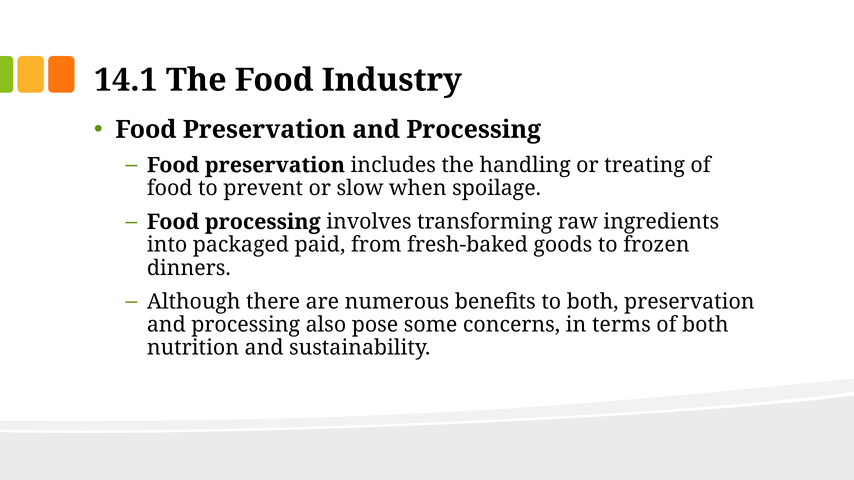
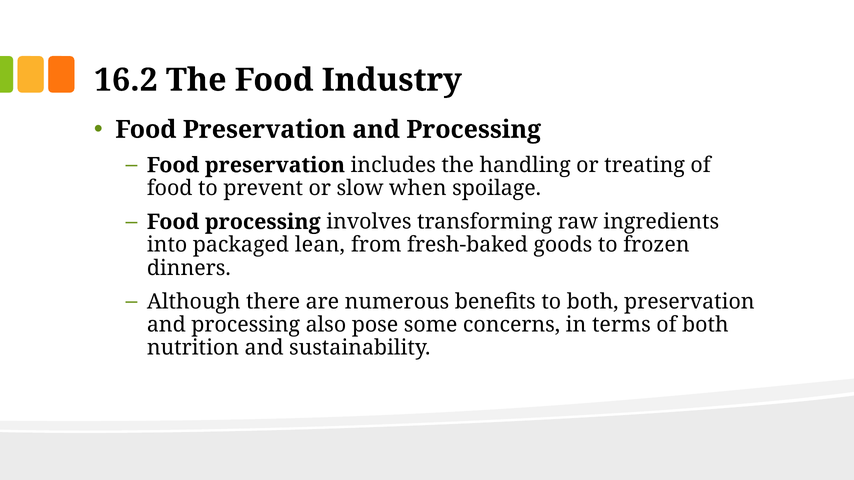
14.1: 14.1 -> 16.2 (126, 80)
paid: paid -> lean (320, 245)
